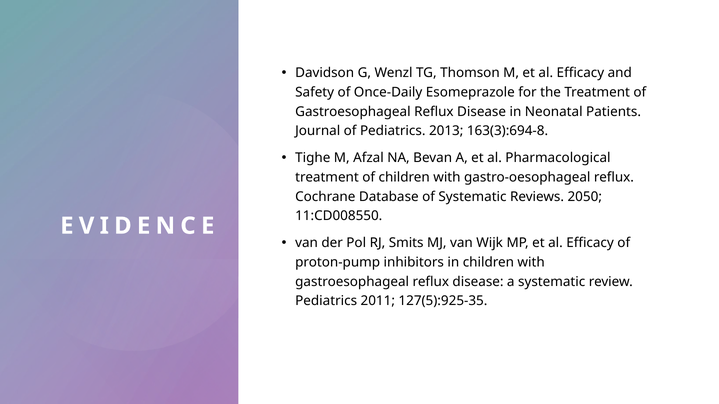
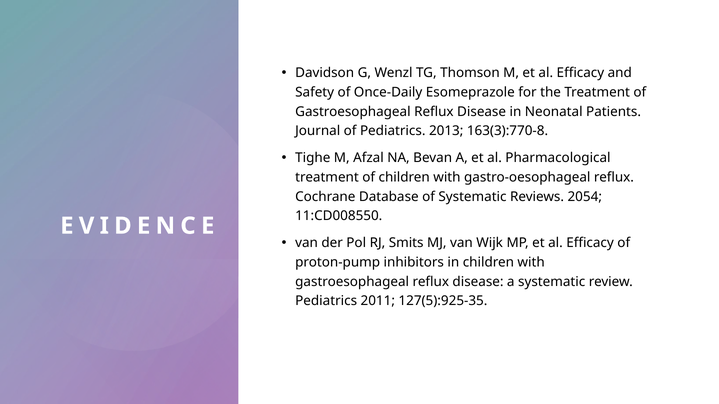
163(3):694-8: 163(3):694-8 -> 163(3):770-8 (508, 131)
2050: 2050 -> 2054 (585, 197)
